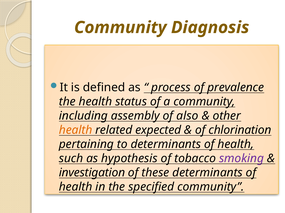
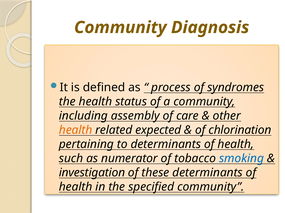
prevalence: prevalence -> syndromes (236, 88)
also: also -> care (187, 116)
hypothesis: hypothesis -> numerator (129, 159)
smoking colour: purple -> blue (241, 159)
